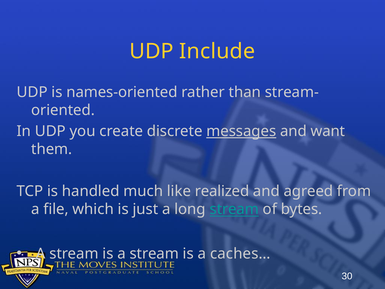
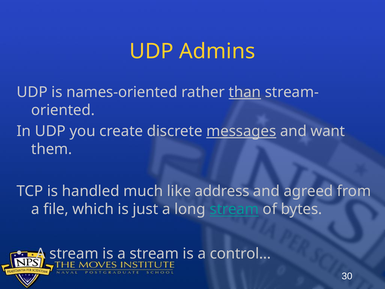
Include: Include -> Admins (217, 51)
than underline: none -> present (245, 92)
realized: realized -> address (222, 191)
caches…: caches… -> control… (240, 253)
